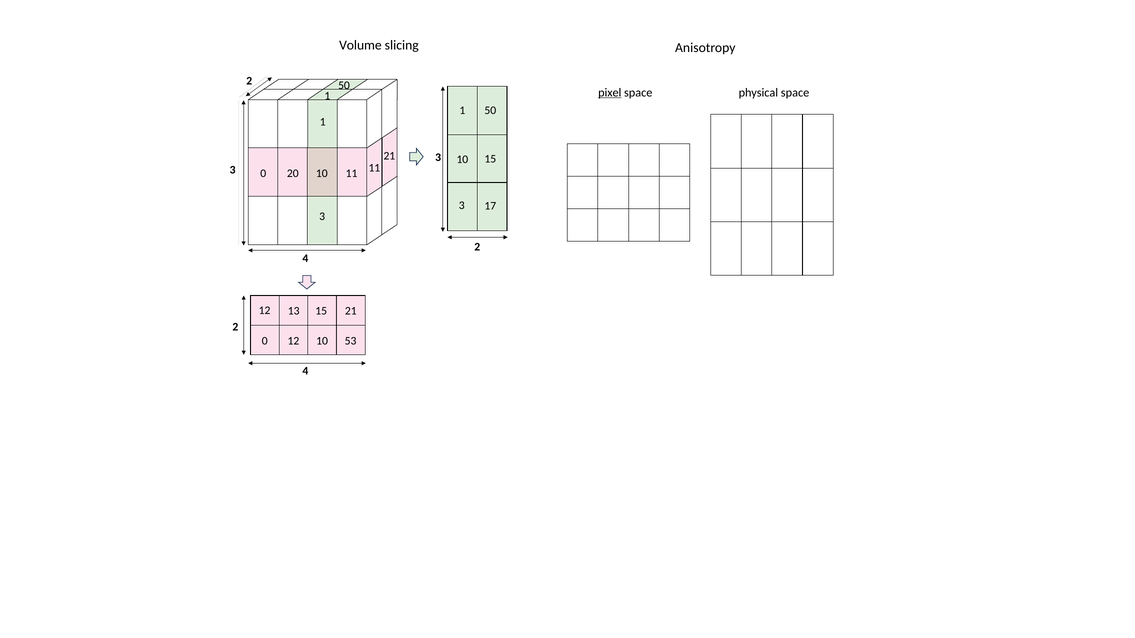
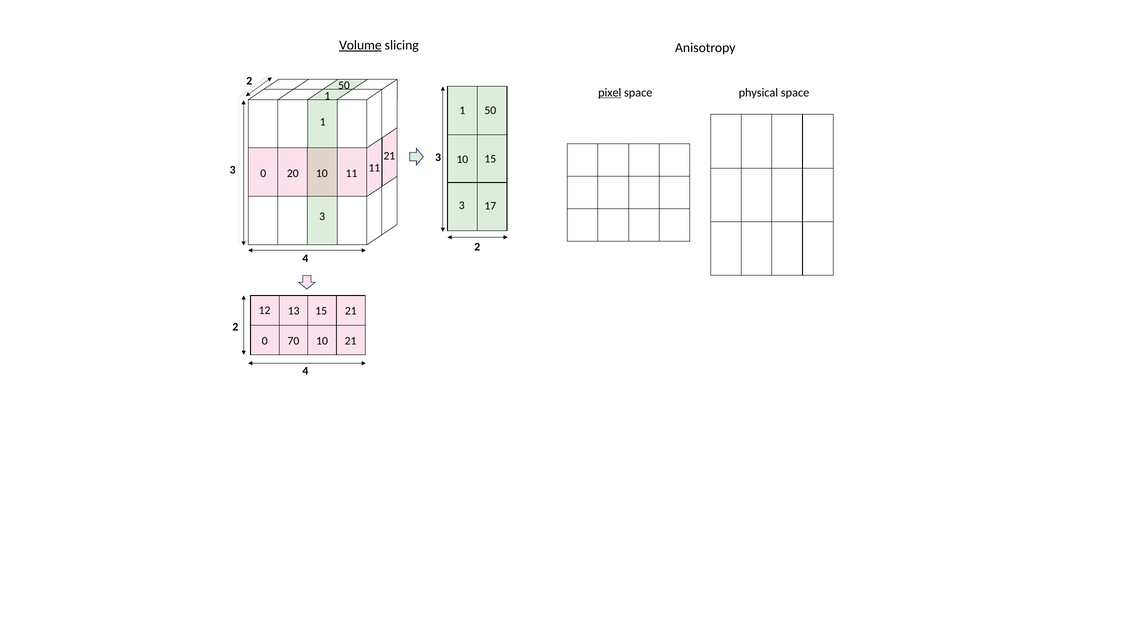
Volume underline: none -> present (360, 45)
0 12: 12 -> 70 (293, 341)
10 53: 53 -> 21 (351, 341)
